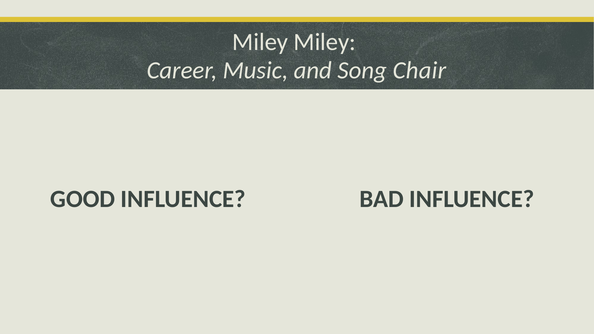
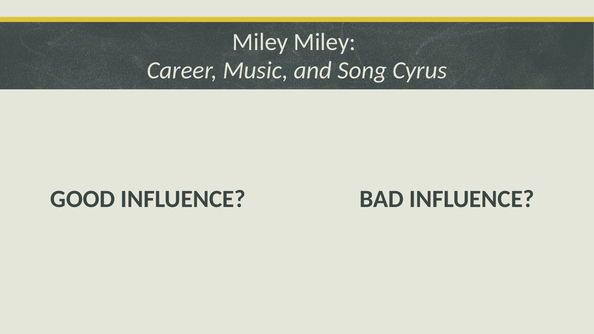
Chair: Chair -> Cyrus (420, 70)
